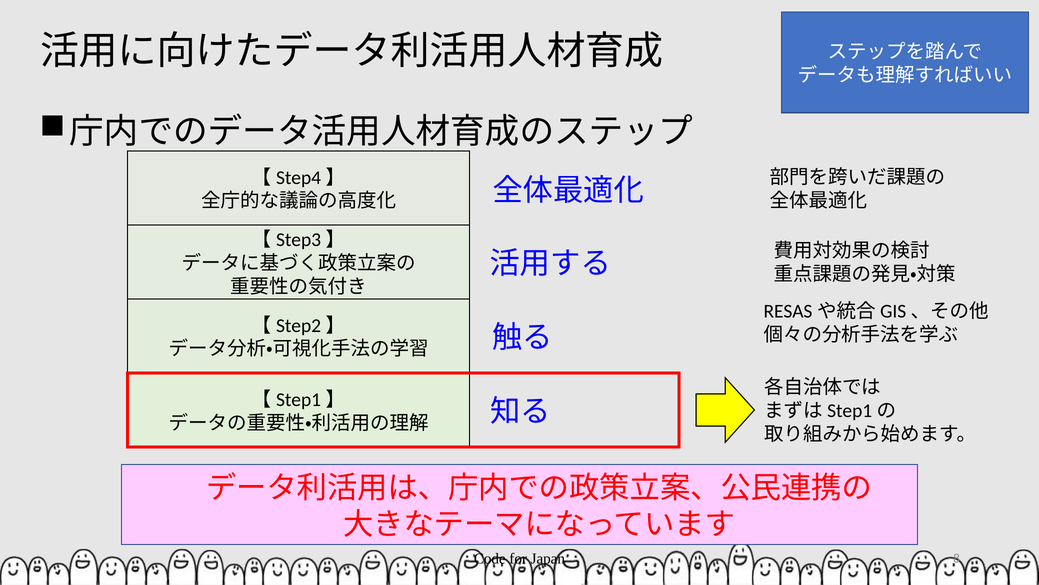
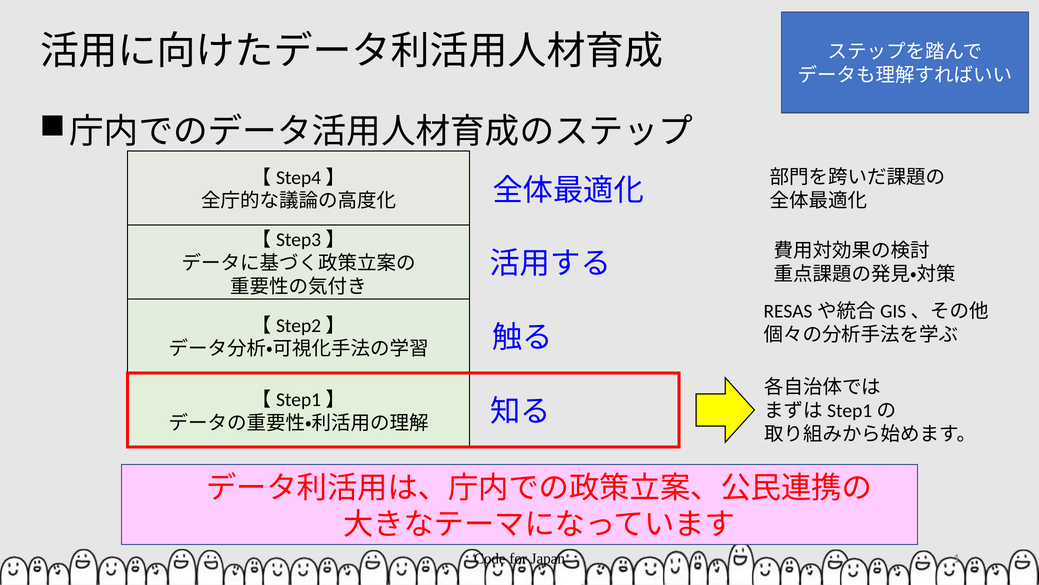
8: 8 -> 1 (957, 558)
